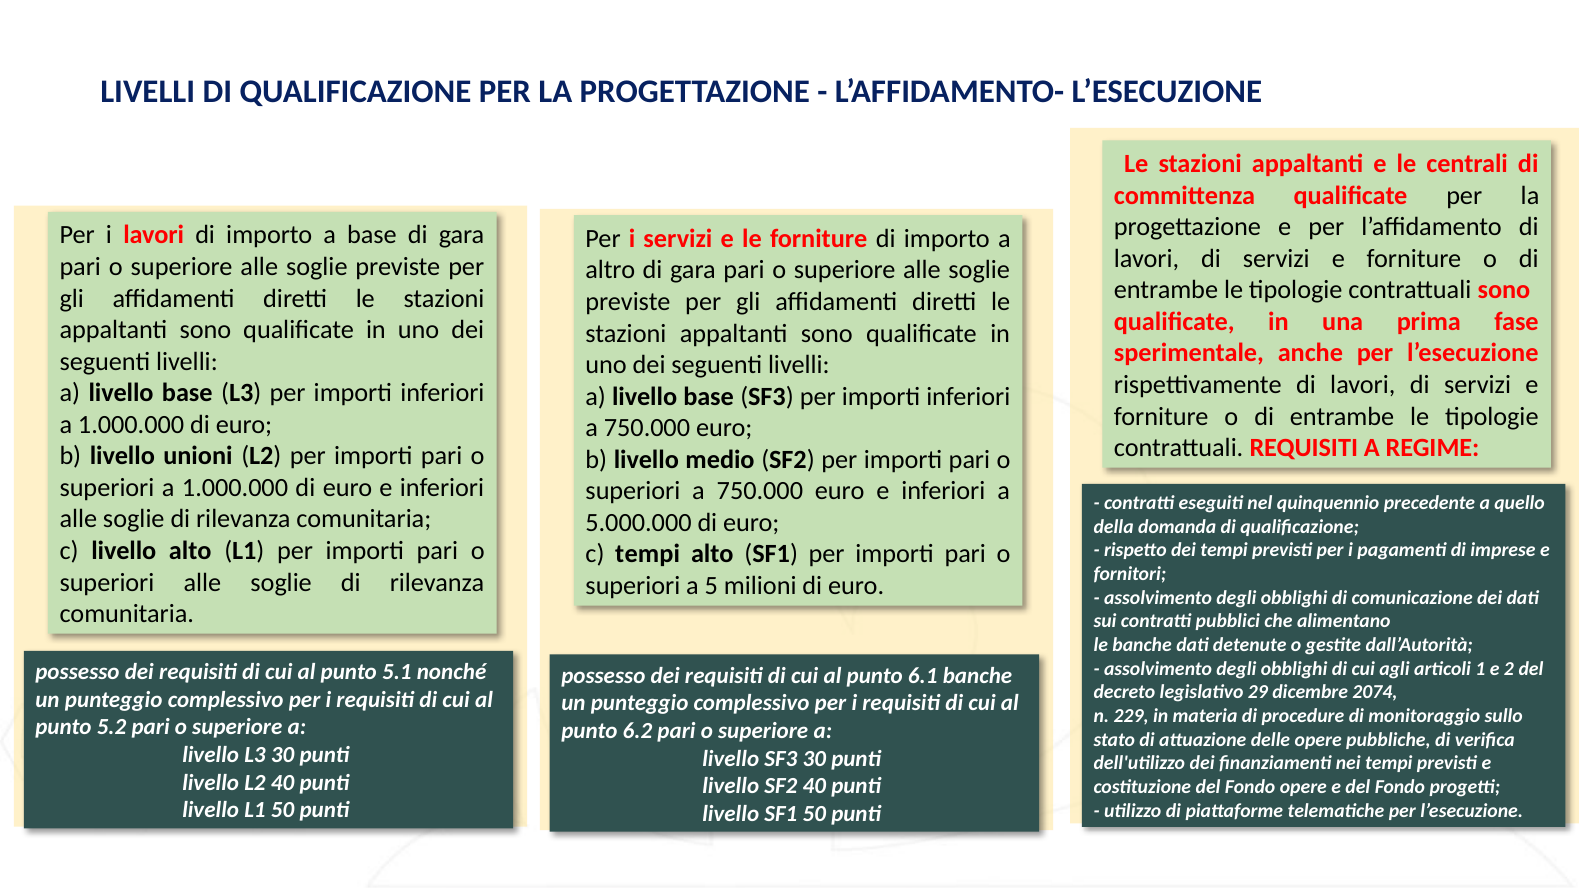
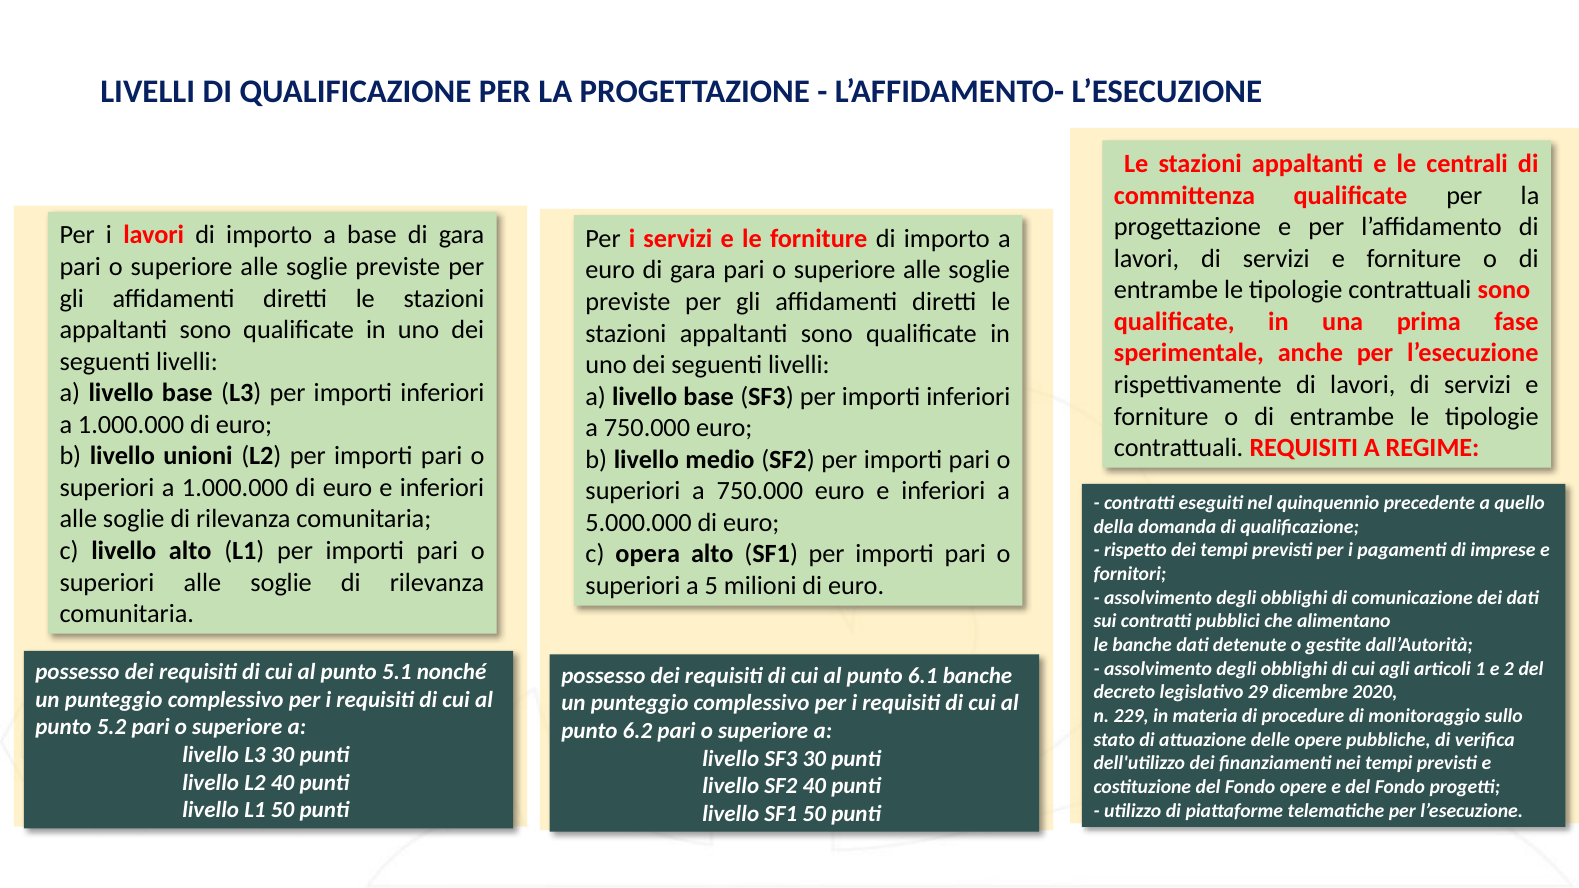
altro: altro -> euro (610, 270)
c tempi: tempi -> opera (648, 554)
2074: 2074 -> 2020 (1375, 692)
